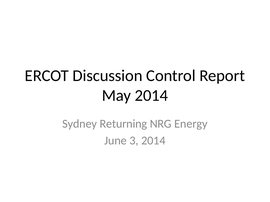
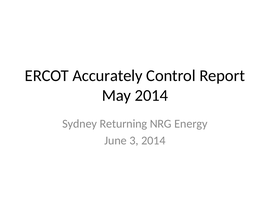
Discussion: Discussion -> Accurately (108, 76)
